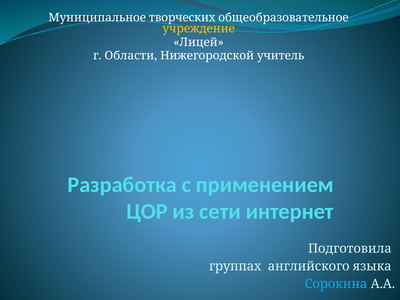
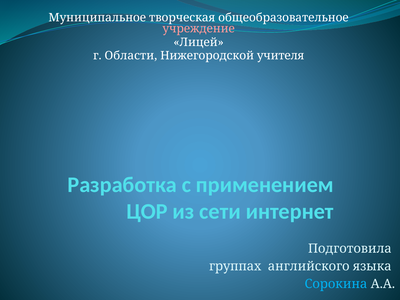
творческих: творческих -> творческая (182, 18)
учреждение colour: yellow -> pink (199, 29)
учитель: учитель -> учителя (281, 56)
